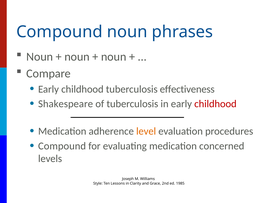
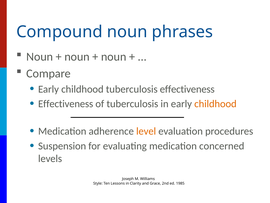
Shakespeare: Shakespeare -> Effectiveness (66, 104)
childhood colour: red -> orange (215, 104)
Compound: Compound -> Suspension (62, 146)
